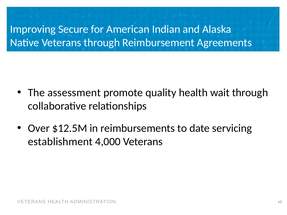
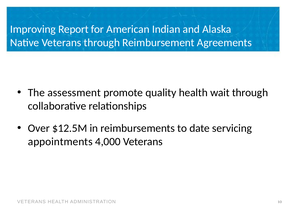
Secure: Secure -> Report (73, 29)
establishment: establishment -> appointments (60, 142)
